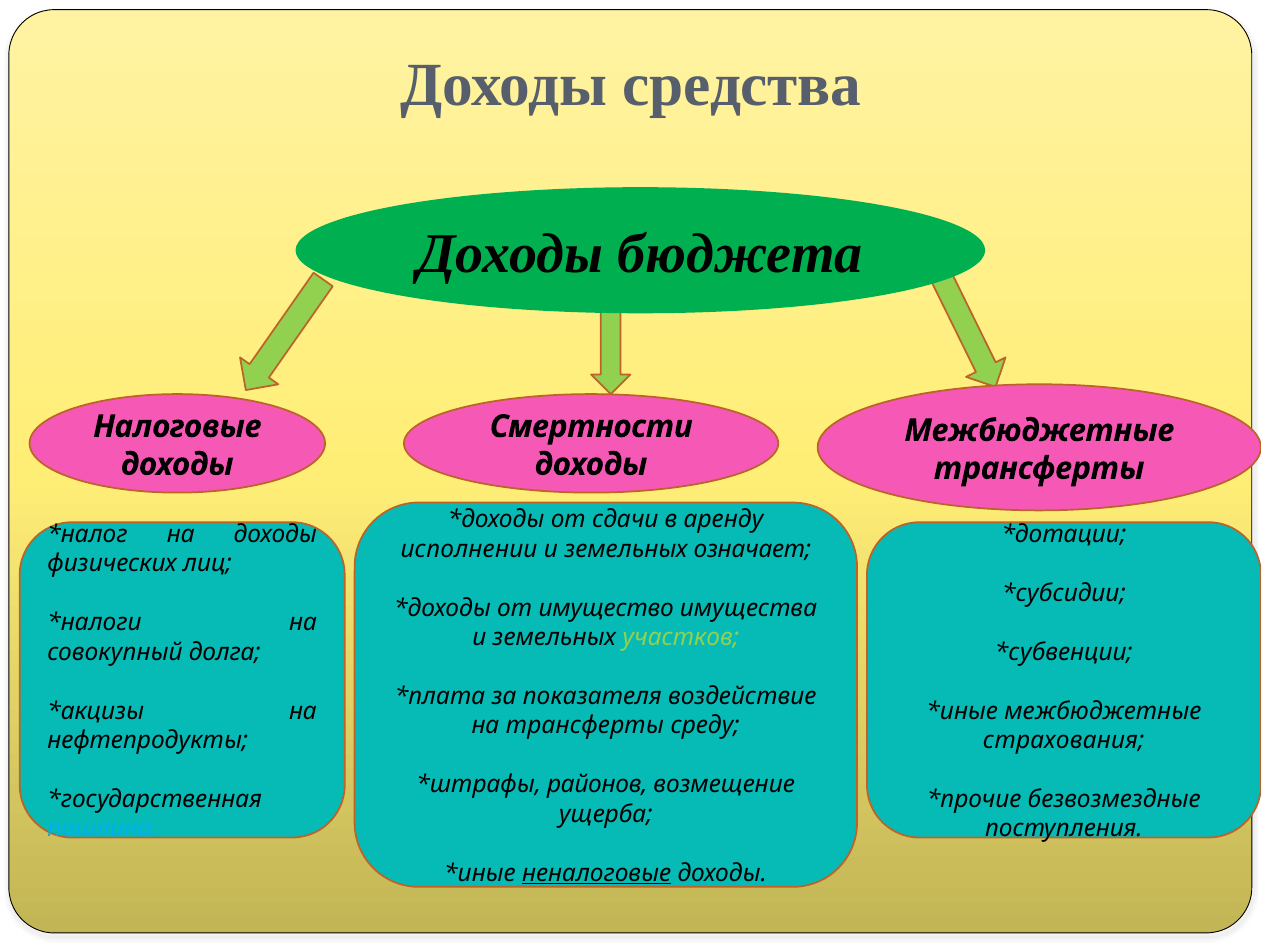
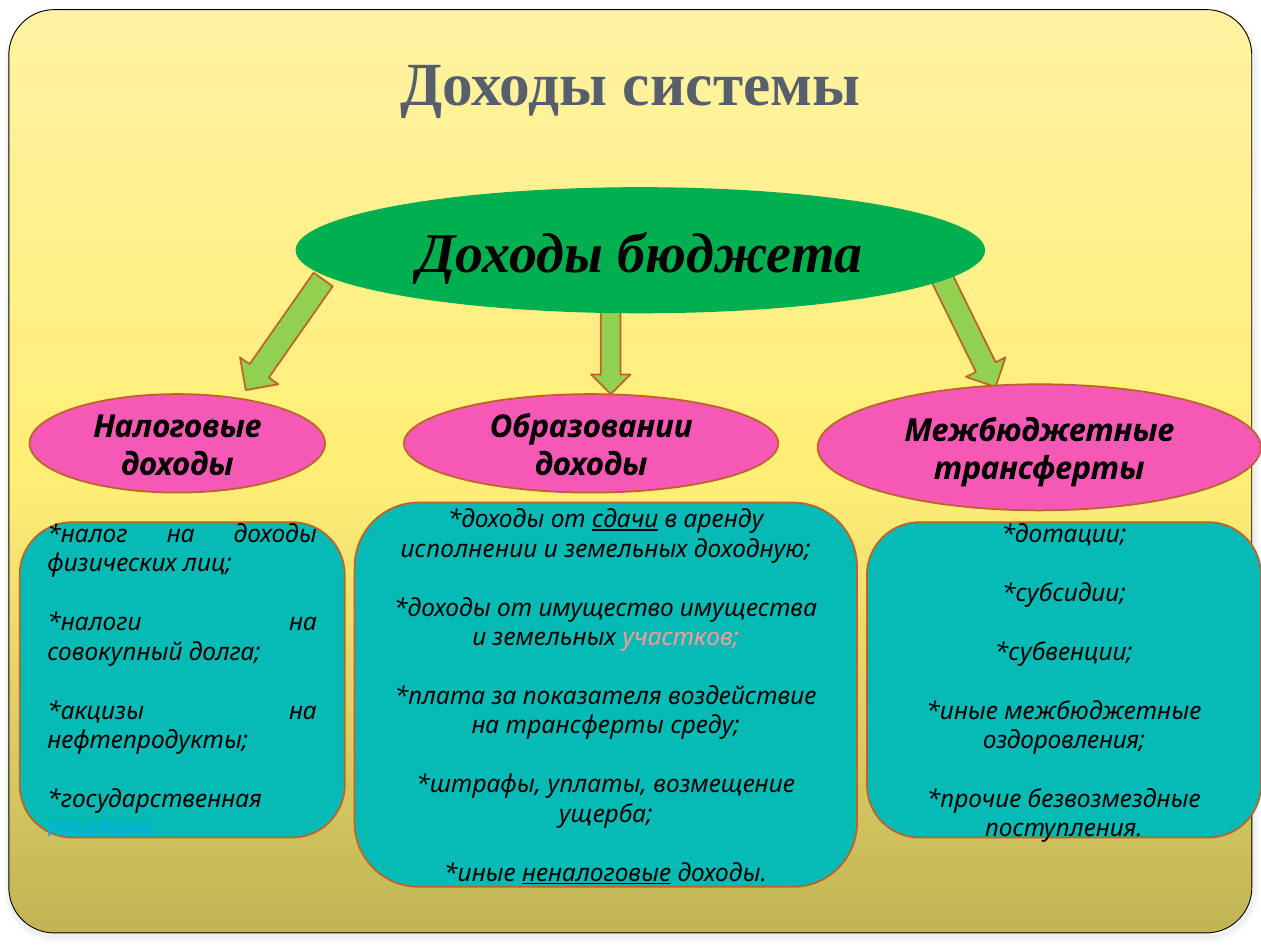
средства: средства -> системы (742, 85)
Смертности: Смертности -> Образовании (591, 426)
сдачи underline: none -> present (625, 520)
означает: означает -> доходную (752, 549)
участков colour: light green -> pink (681, 637)
страхования: страхования -> оздоровления (1064, 740)
районов: районов -> уплаты (597, 784)
